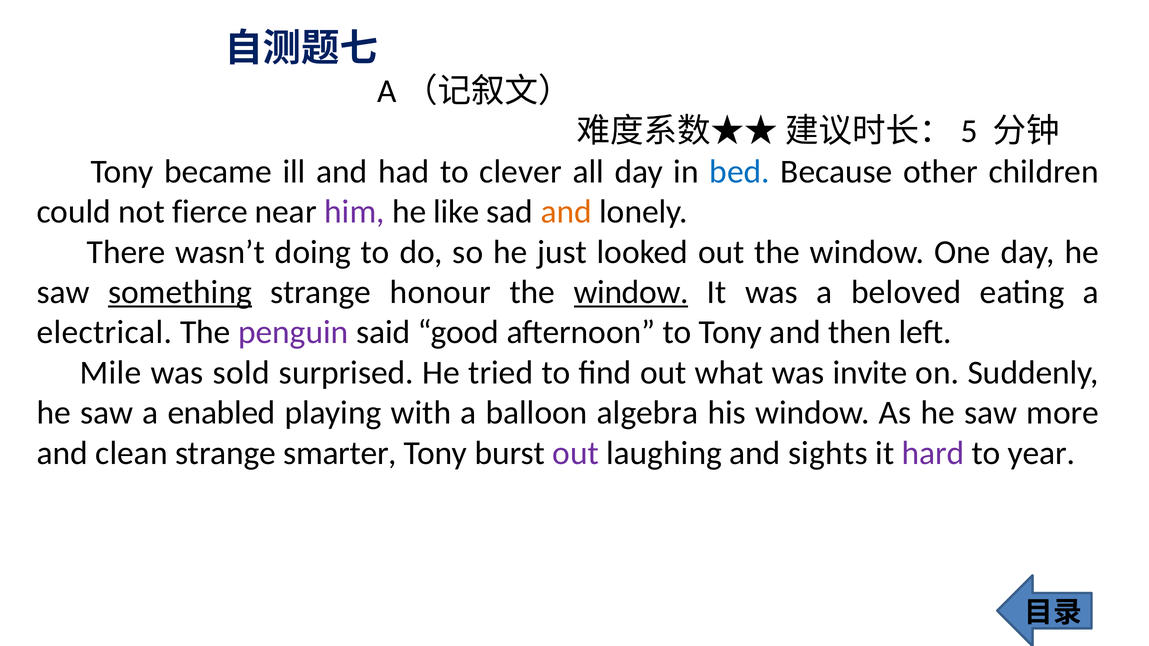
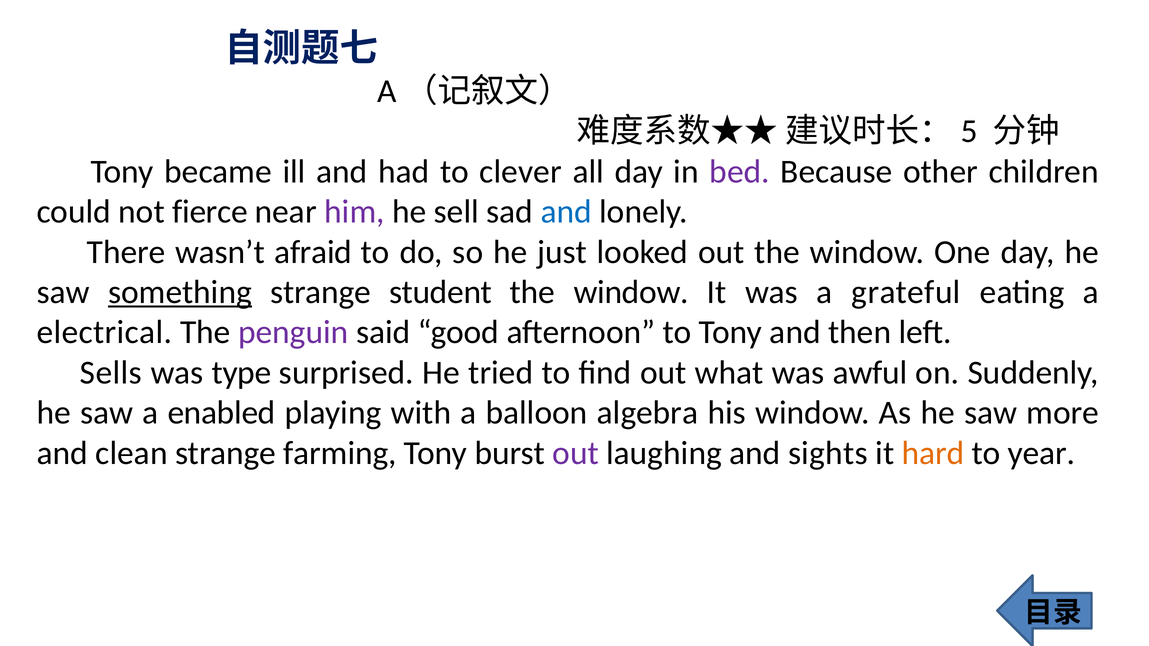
bed colour: blue -> purple (740, 172)
like: like -> sell (456, 212)
and colour: orange -> blue (566, 212)
doing: doing -> afraid (313, 252)
honour: honour -> student (441, 292)
window underline: present -> none (631, 292)
beloved: beloved -> grateful (906, 292)
Mile: Mile -> Sells (111, 373)
sold: sold -> type (241, 373)
invite: invite -> awful (870, 373)
smarter: smarter -> farming (340, 453)
hard colour: purple -> orange (933, 453)
